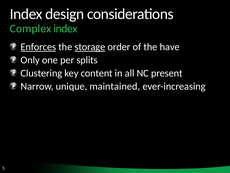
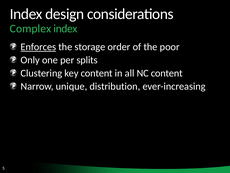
storage underline: present -> none (90, 47)
have: have -> poor (170, 47)
NC present: present -> content (167, 73)
maintained: maintained -> distribution (115, 86)
